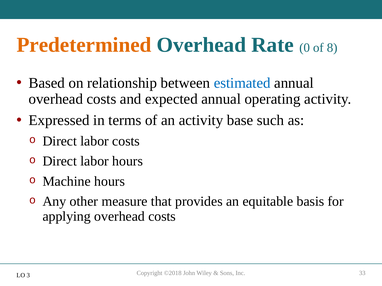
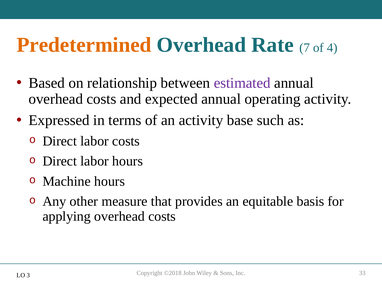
0: 0 -> 7 (305, 48)
8: 8 -> 4 (332, 48)
estimated colour: blue -> purple (242, 83)
